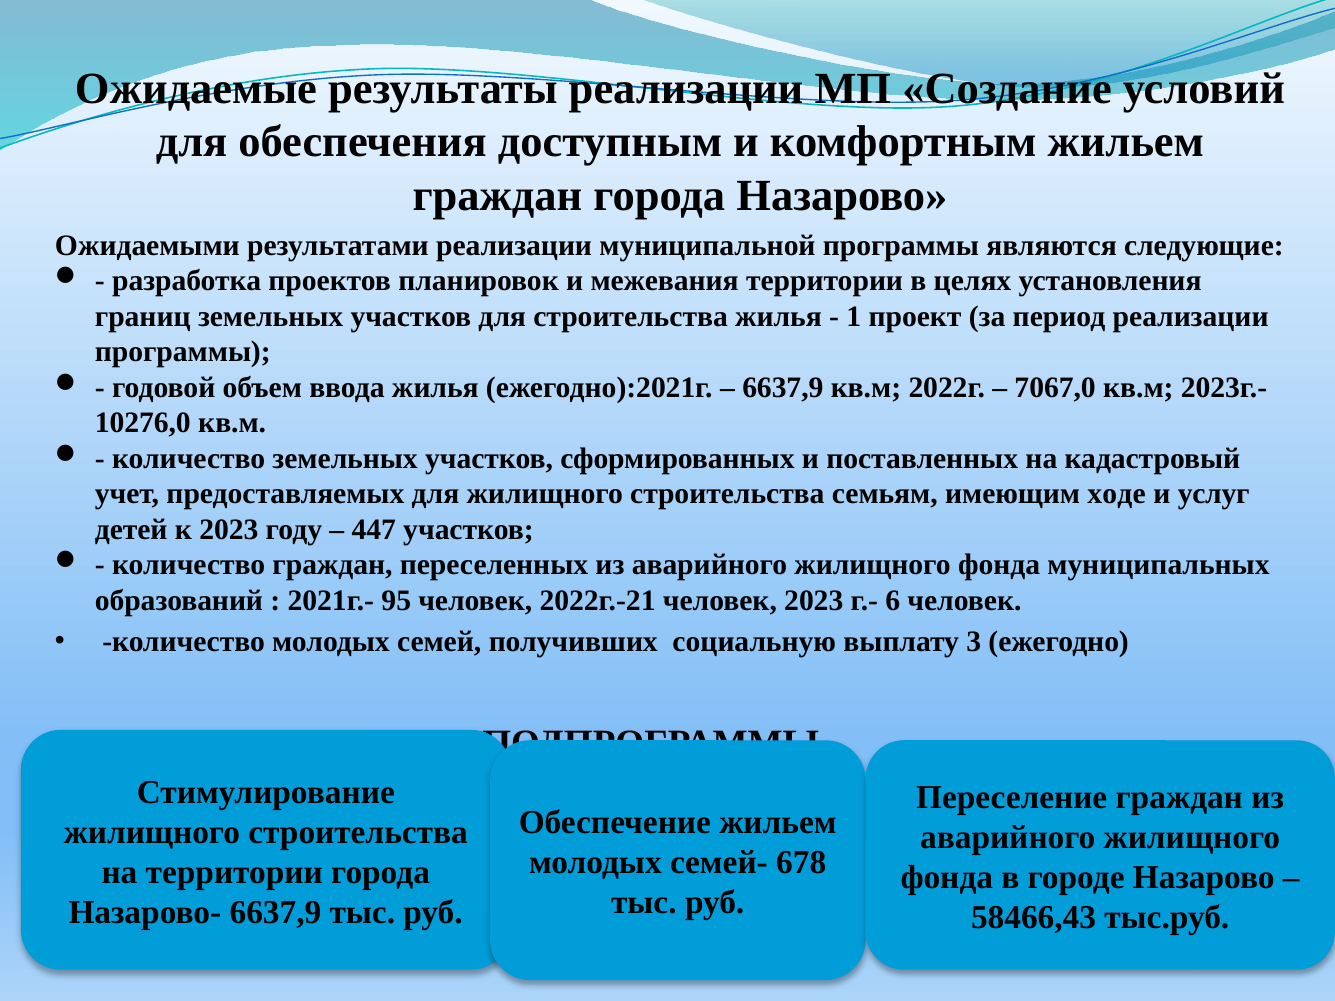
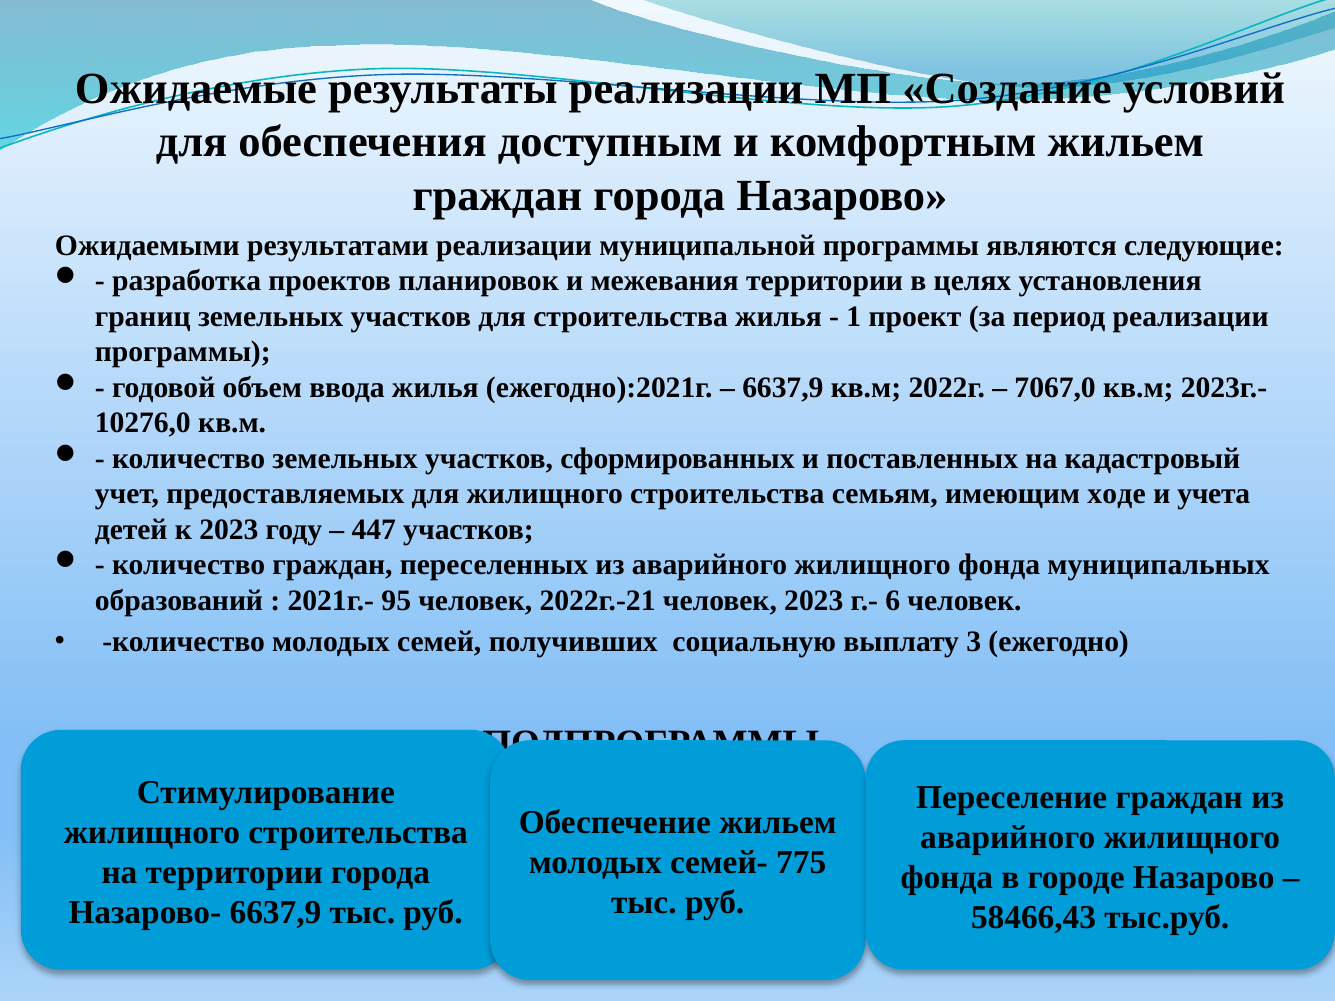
услуг: услуг -> учета (1214, 494)
678: 678 -> 775 (801, 863)
